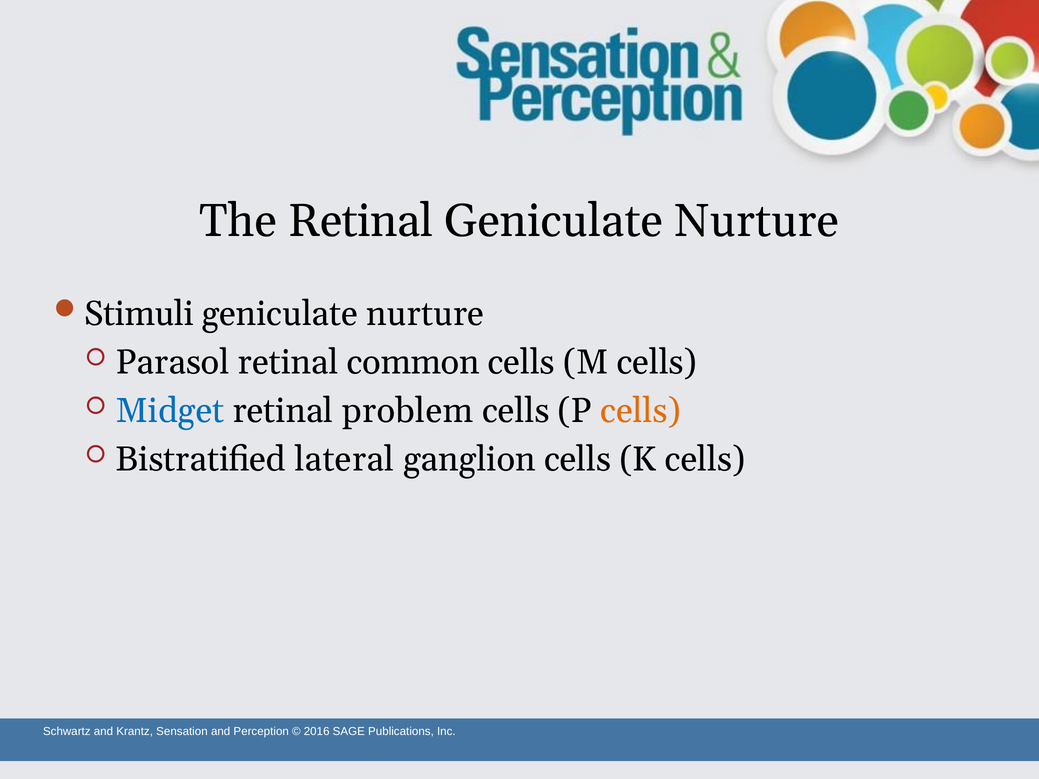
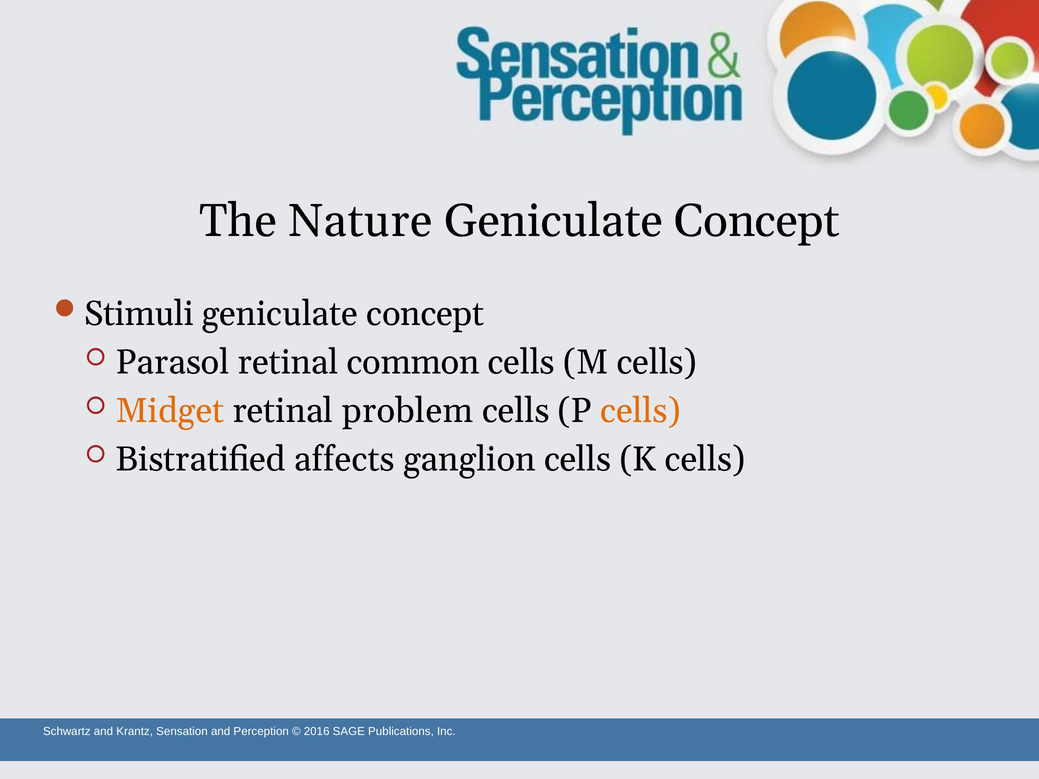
The Retinal: Retinal -> Nature (360, 221)
Nurture: Nurture -> Concept (757, 221)
nurture: nurture -> concept (425, 314)
Midget colour: blue -> orange (170, 411)
lateral: lateral -> affects (344, 460)
